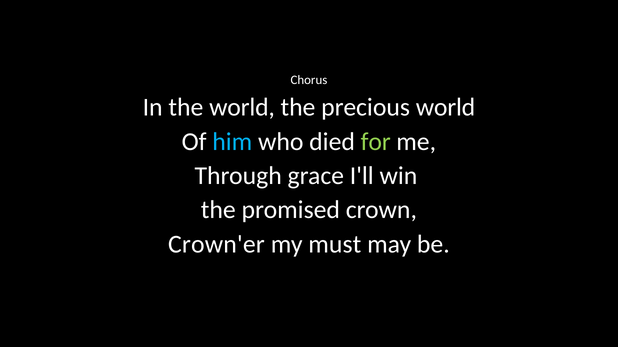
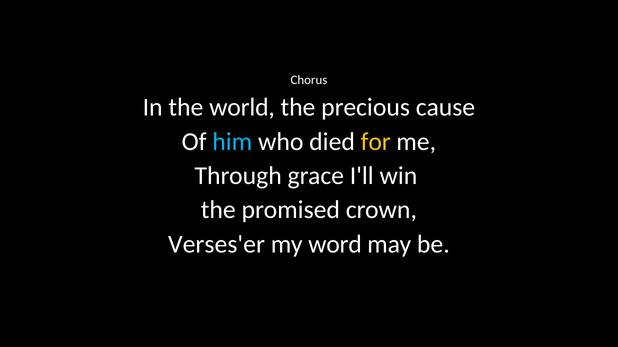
precious world: world -> cause (445, 108)
for colour: light green -> yellow (376, 142)
Crown'er: Crown'er -> Verses'er (216, 245)
must: must -> word (335, 245)
